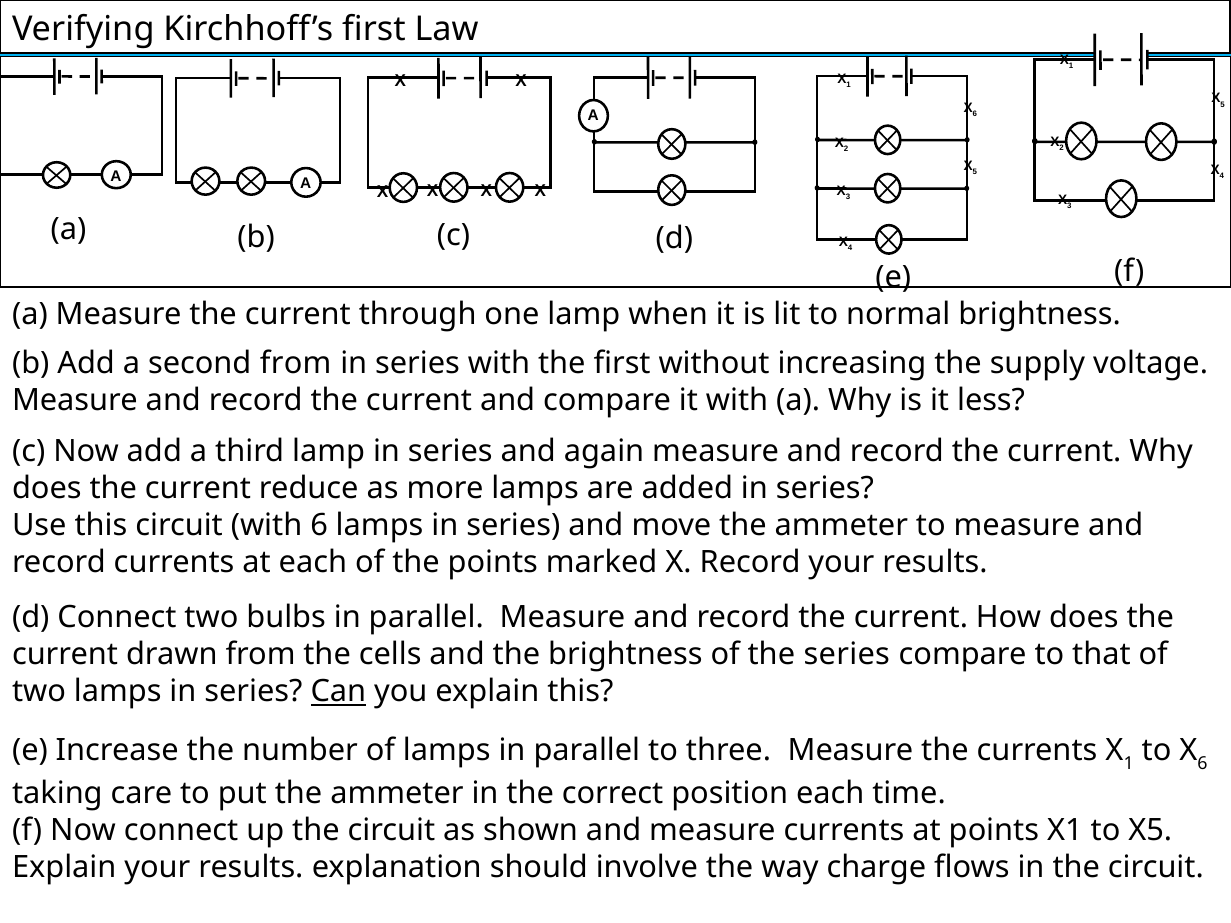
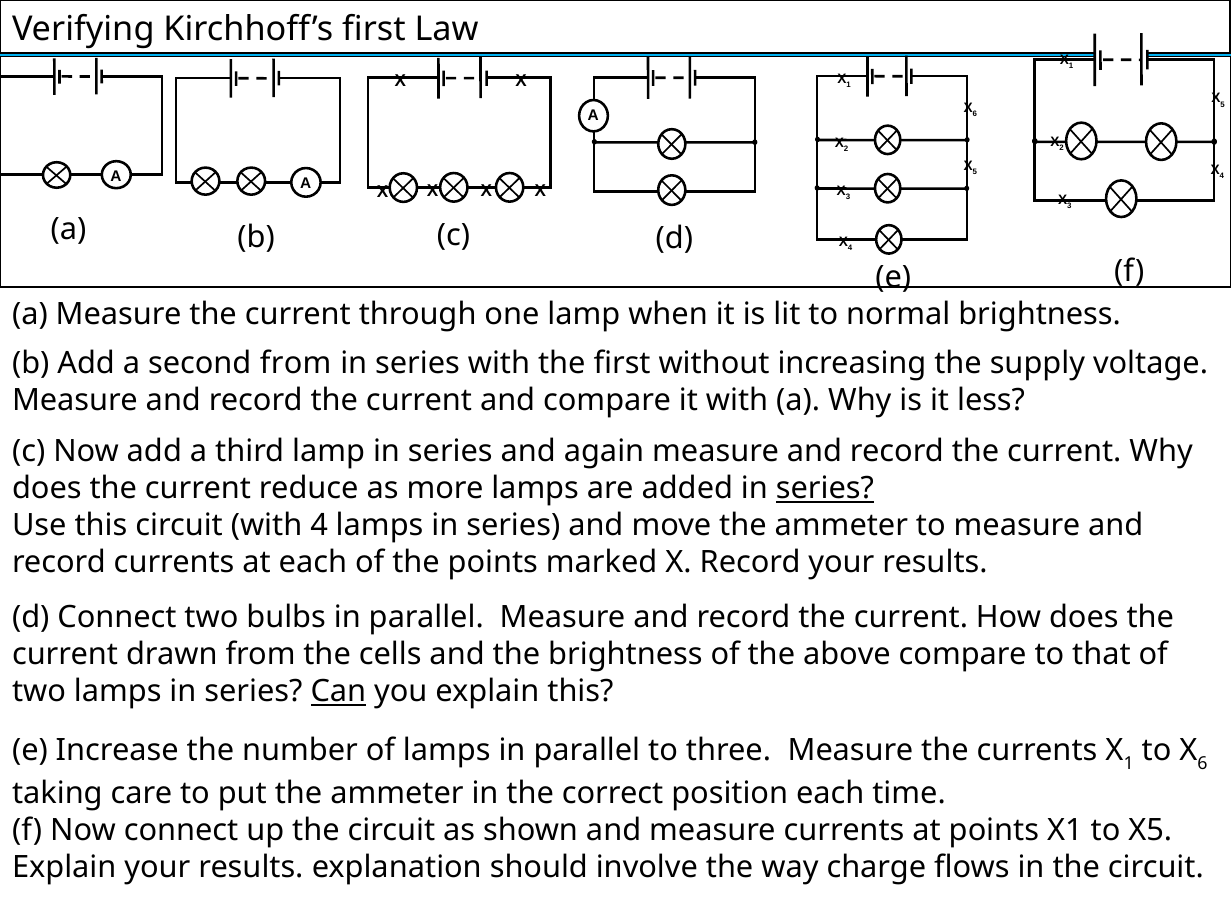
series underline: none -> present (825, 489)
with 6: 6 -> 4 (319, 526)
the series: series -> above (847, 655)
